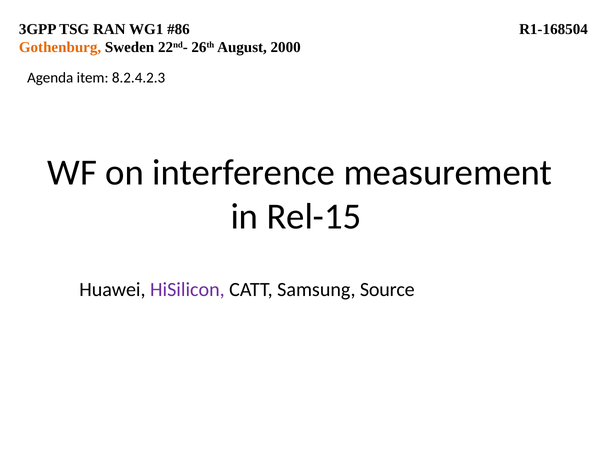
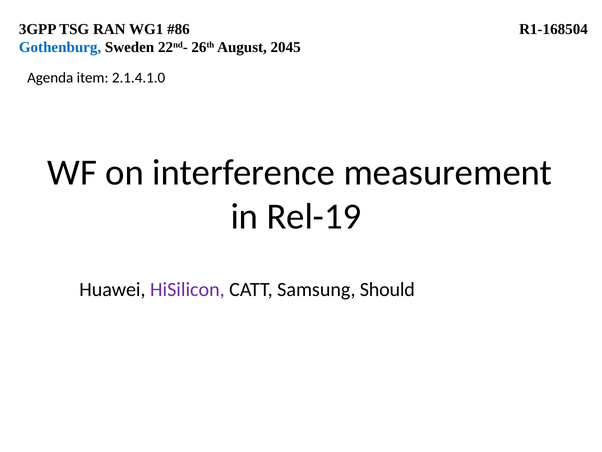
Gothenburg colour: orange -> blue (60, 47)
2000: 2000 -> 2045 (286, 47)
8.2.4.2.3: 8.2.4.2.3 -> 2.1.4.1.0 (139, 78)
Rel-15: Rel-15 -> Rel-19 (314, 217)
Source: Source -> Should (387, 290)
